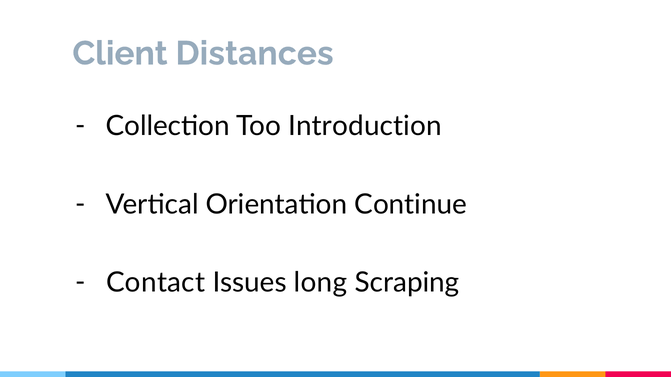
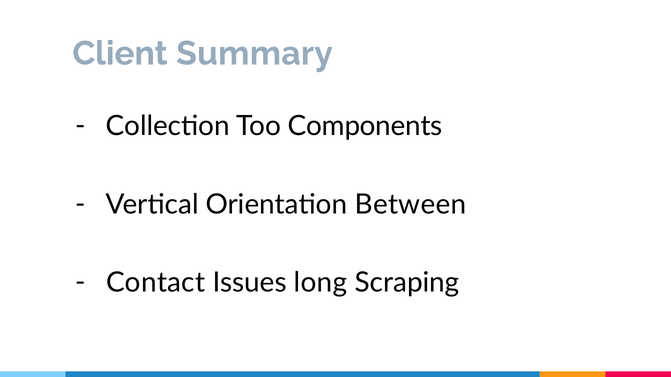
Distances: Distances -> Summary (254, 54)
Introduction: Introduction -> Components (365, 126)
Continue: Continue -> Between (411, 205)
